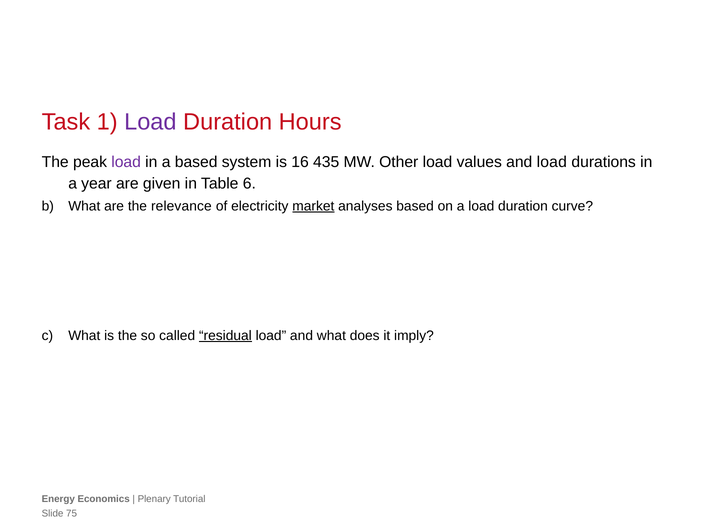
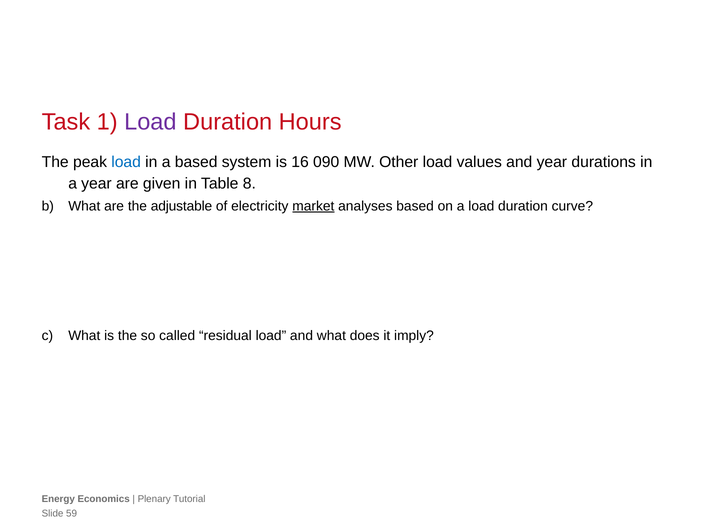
load colour: purple -> blue (126, 162)
435: 435 -> 090 (326, 162)
and load: load -> year (552, 162)
6: 6 -> 8 (249, 184)
relevance: relevance -> adjustable (182, 206)
residual underline: present -> none (225, 336)
75: 75 -> 59 (72, 514)
